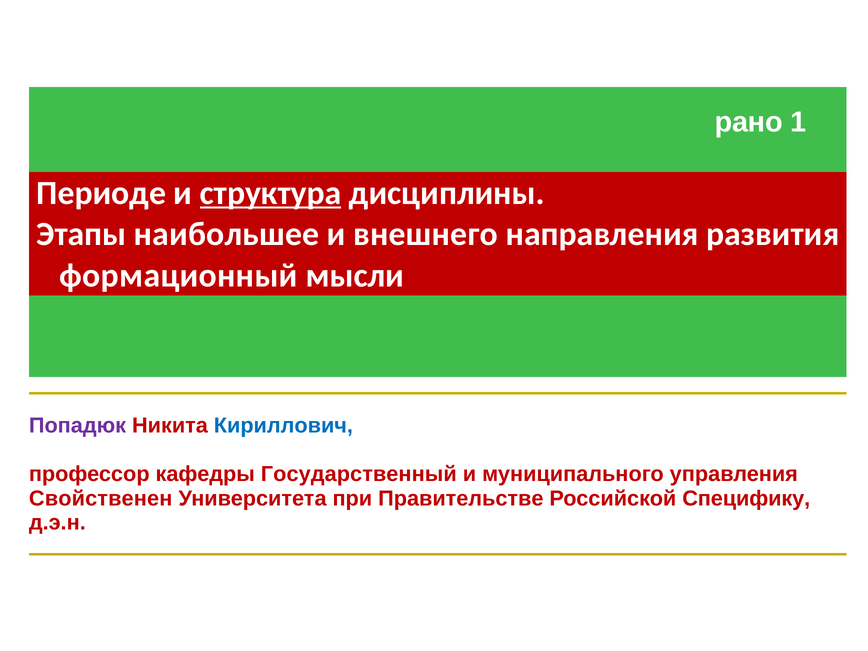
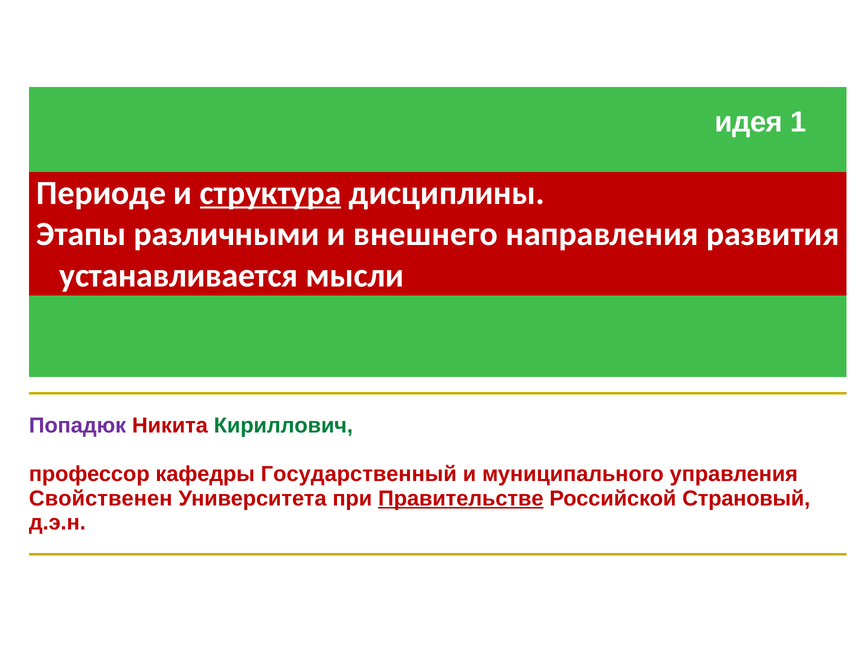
рано: рано -> идея (749, 122)
наибольшее: наибольшее -> различными (227, 234)
формационный: формационный -> устанавливается (179, 275)
Кириллович colour: blue -> green (283, 426)
Правительстве underline: none -> present (461, 498)
Специфику: Специфику -> Страновый (746, 498)
